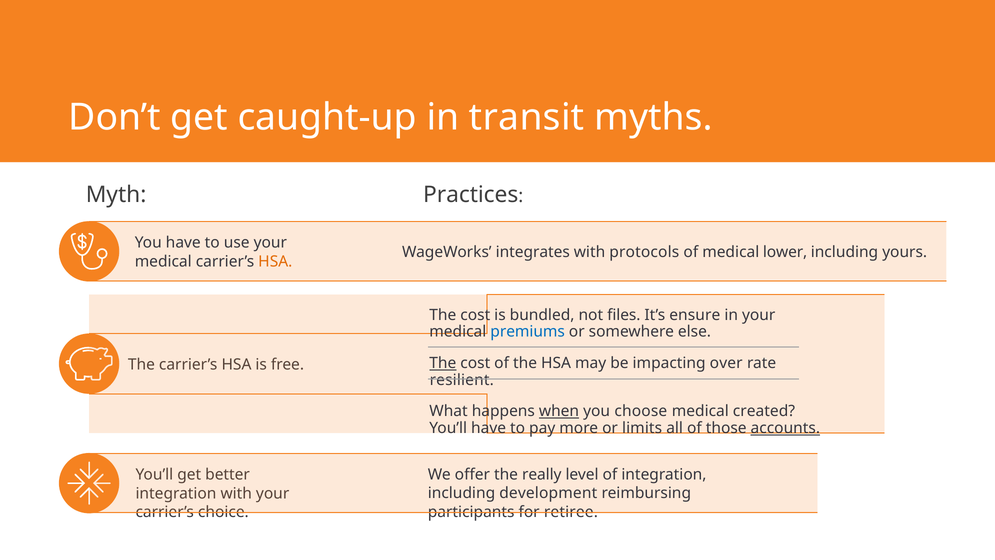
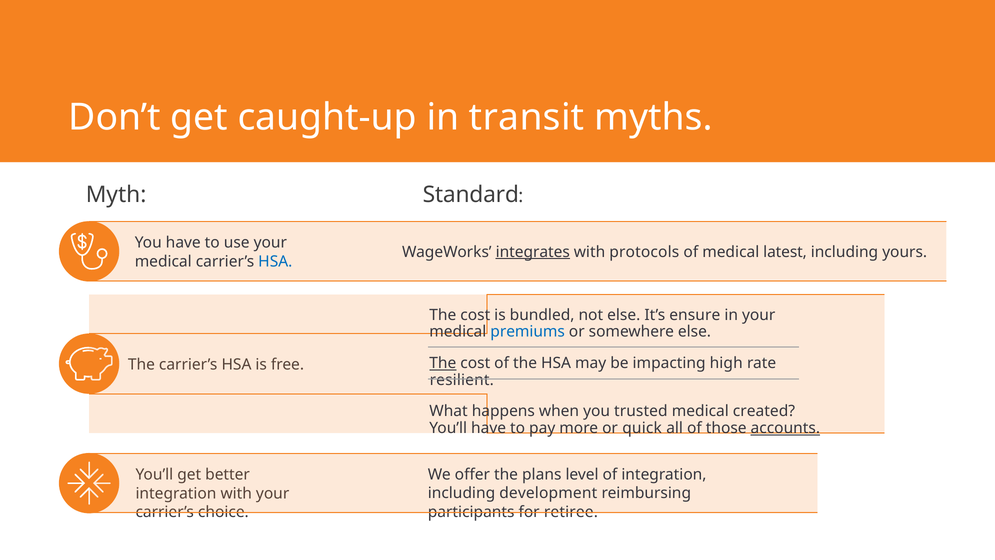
Practices: Practices -> Standard (471, 195)
integrates underline: none -> present (533, 252)
lower: lower -> latest (785, 252)
HSA colour: orange -> blue (275, 261)
not files: files -> else (624, 315)
over: over -> high (726, 363)
when underline: present -> none (559, 411)
choose: choose -> trusted (641, 411)
limits: limits -> quick (642, 428)
really: really -> plans (542, 474)
